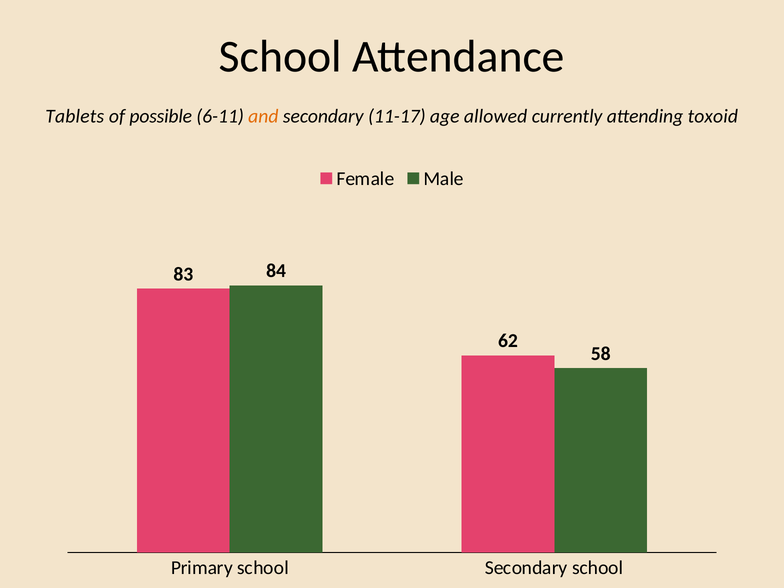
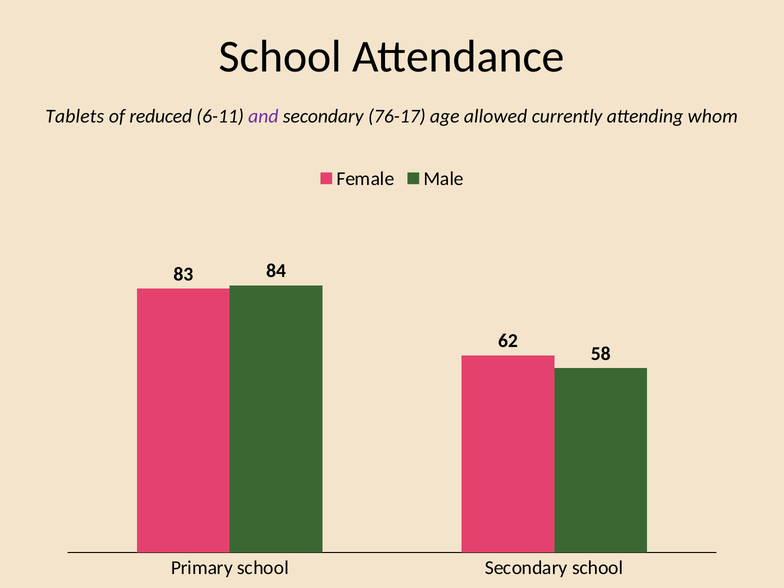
possible: possible -> reduced (161, 116)
and colour: orange -> purple (263, 116)
11-17: 11-17 -> 76-17 (397, 116)
toxoid: toxoid -> whom (713, 116)
